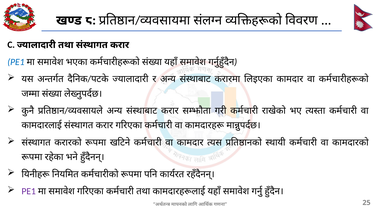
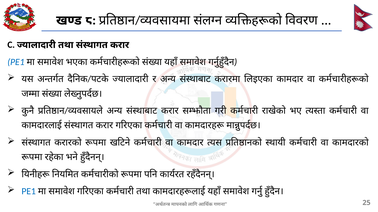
PE1 colour: purple -> blue (29, 192)
